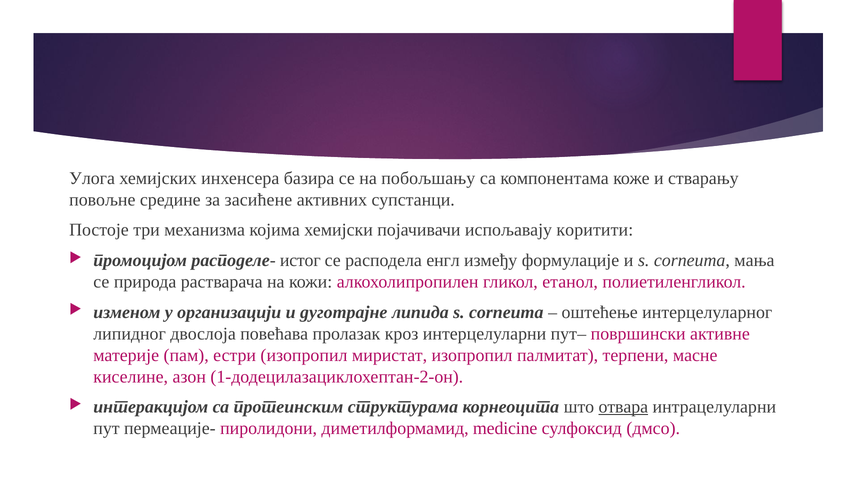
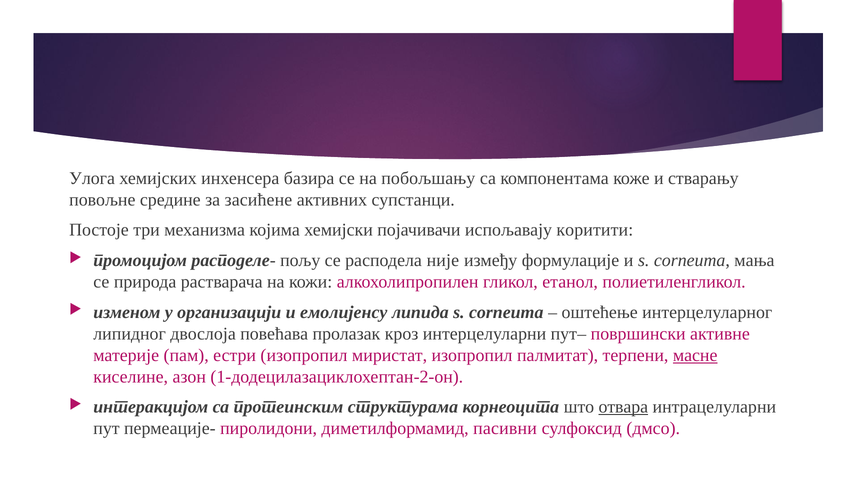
истог: истог -> пољу (300, 260)
енгл: енгл -> није (443, 260)
дуготрајне: дуготрајне -> емолијенсу (344, 312)
масне underline: none -> present (695, 355)
medicine: medicine -> пасивни (505, 429)
